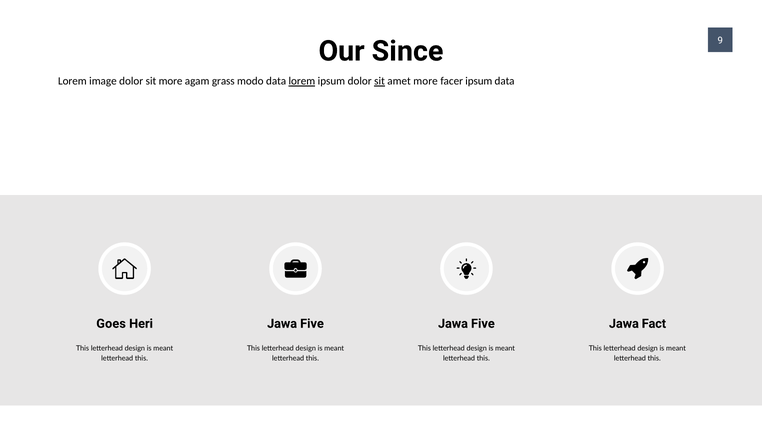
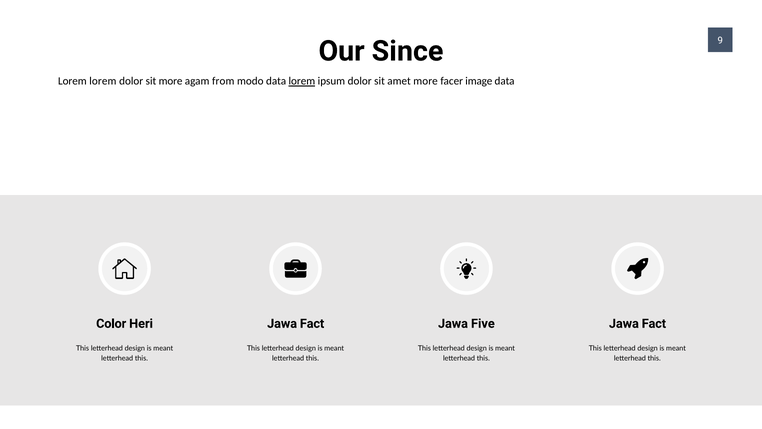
Lorem image: image -> lorem (103, 81)
grass: grass -> from (223, 81)
sit underline: present -> none (380, 81)
facer ipsum: ipsum -> image (479, 81)
Goes: Goes -> Color (111, 323)
Five: Five -> Fact (312, 323)
